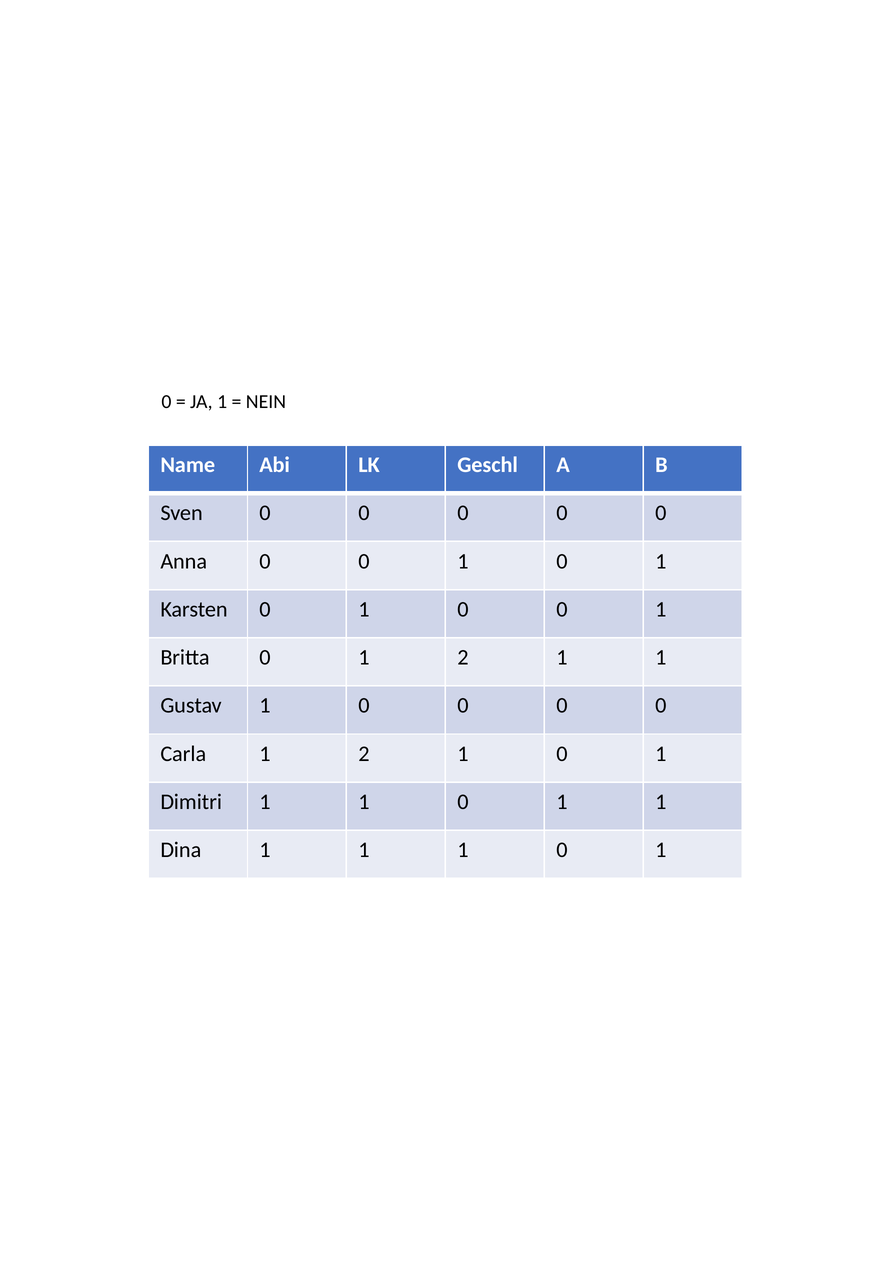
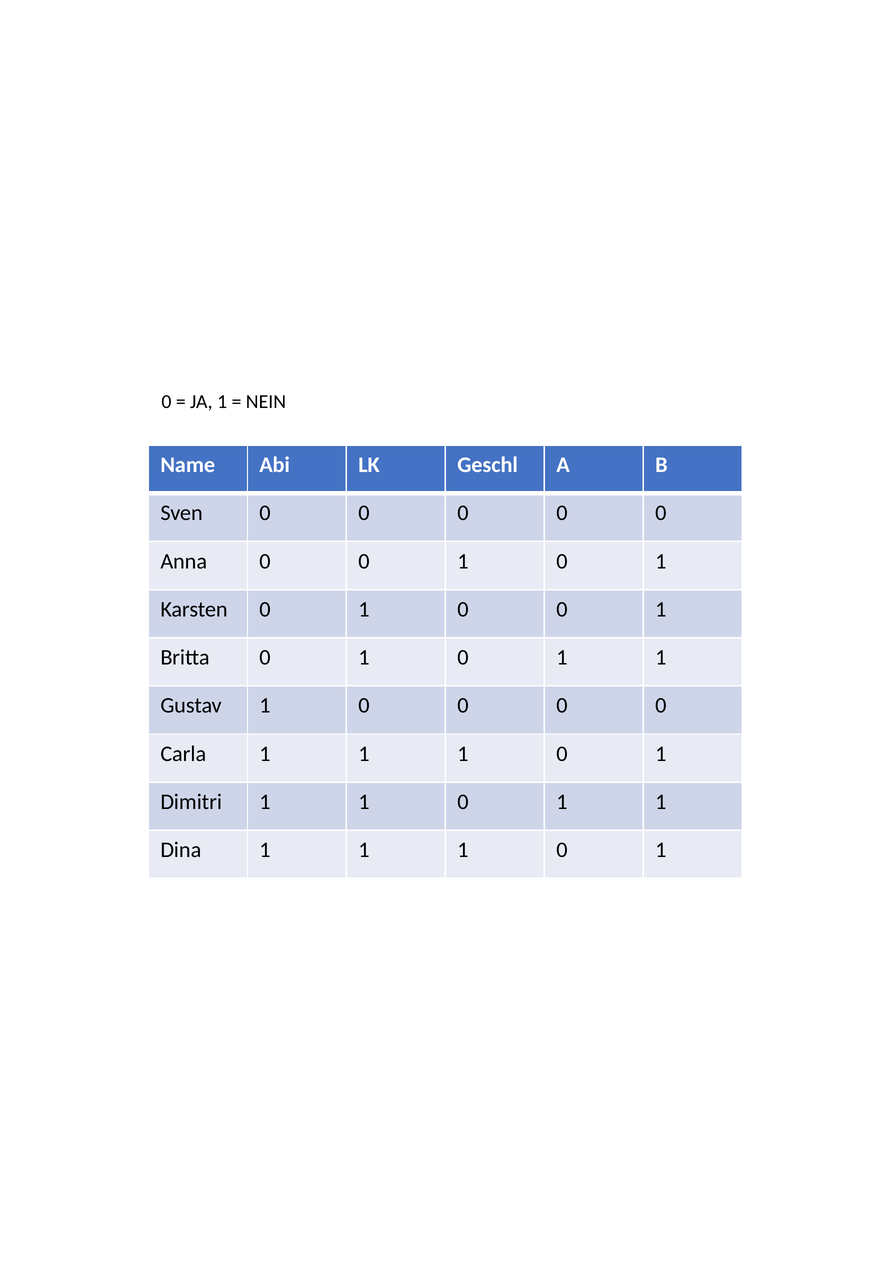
Britta 0 1 2: 2 -> 0 (463, 658)
Carla 1 2: 2 -> 1 (364, 754)
